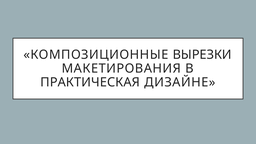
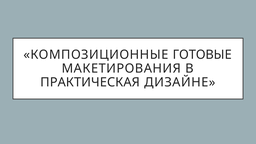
ВЫРЕЗКИ: ВЫРЕЗКИ -> ГОТОВЫЕ (202, 55)
